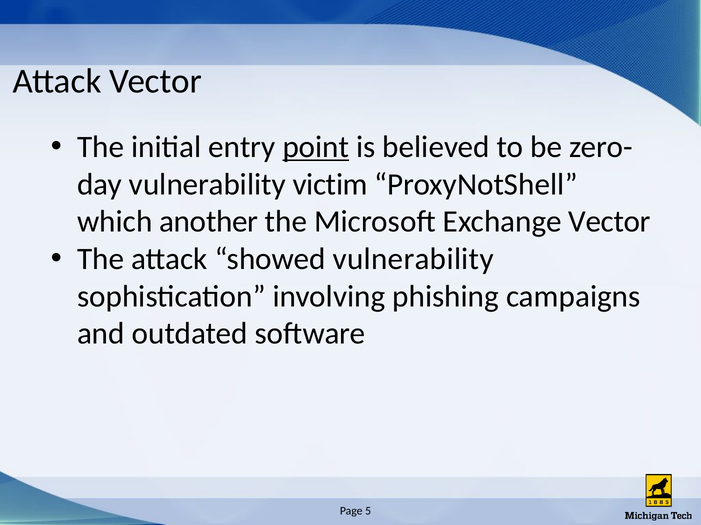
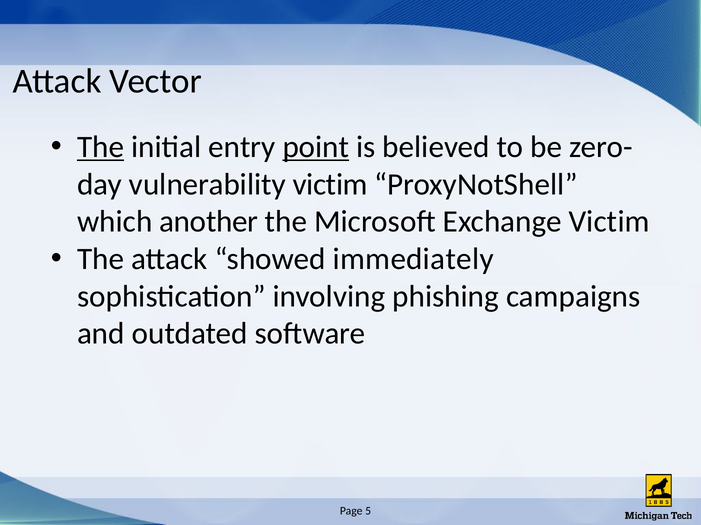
The underline: none -> present (101, 147)
Exchange Vector: Vector -> Victim (609, 222)
showed vulnerability: vulnerability -> immediately (413, 259)
